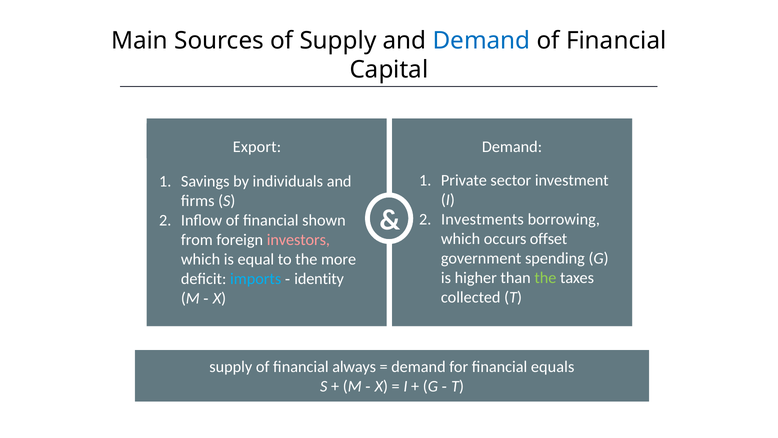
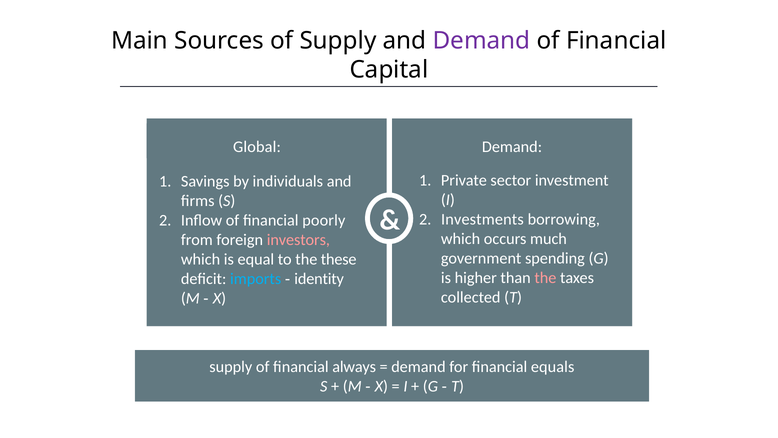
Demand colour: blue -> purple (482, 41)
Export: Export -> Global (257, 147)
shown: shown -> poorly (324, 220)
offset: offset -> much (548, 239)
more: more -> these (339, 259)
the colour: light green -> pink (545, 278)
